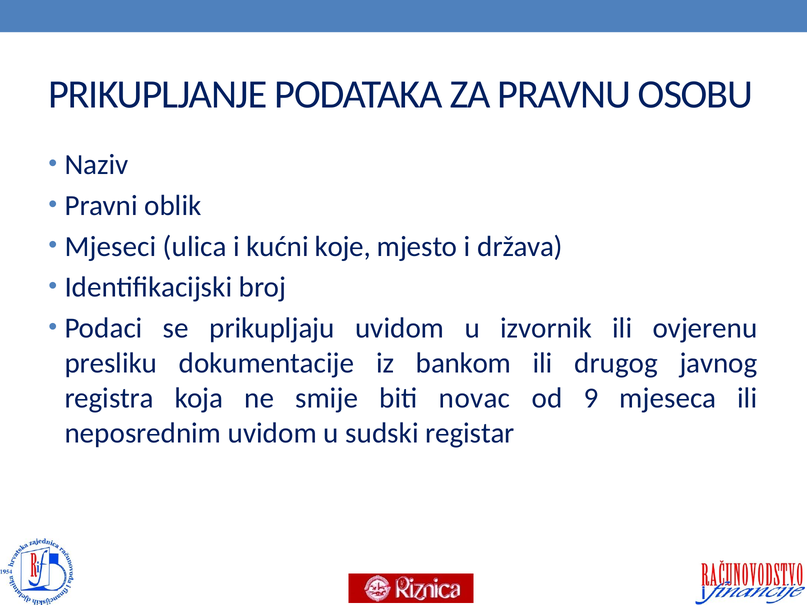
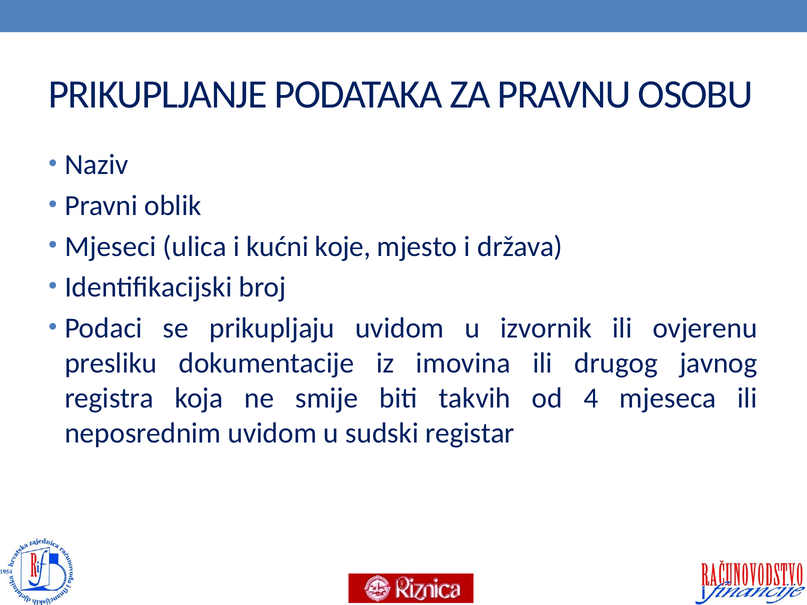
bankom: bankom -> imovina (463, 363)
novac: novac -> takvih (475, 398)
9: 9 -> 4 (591, 398)
